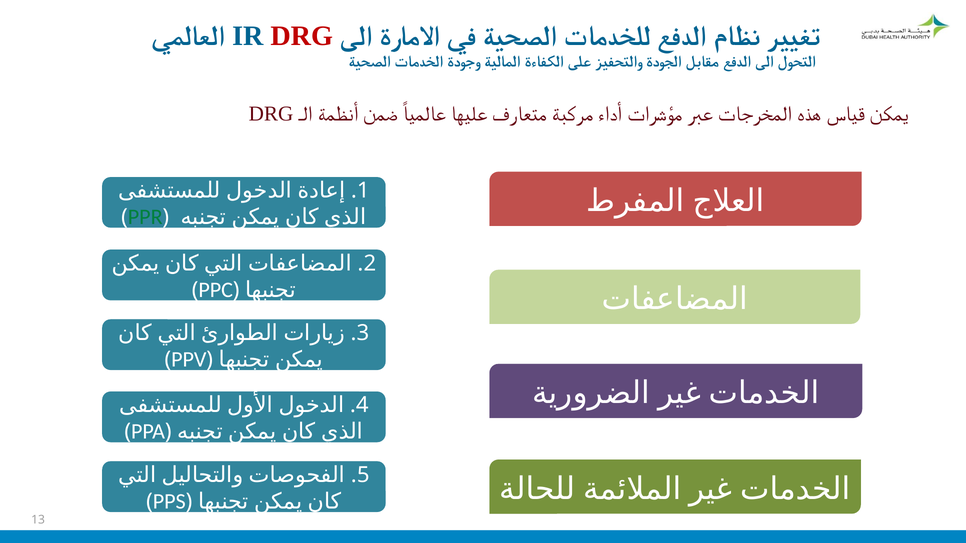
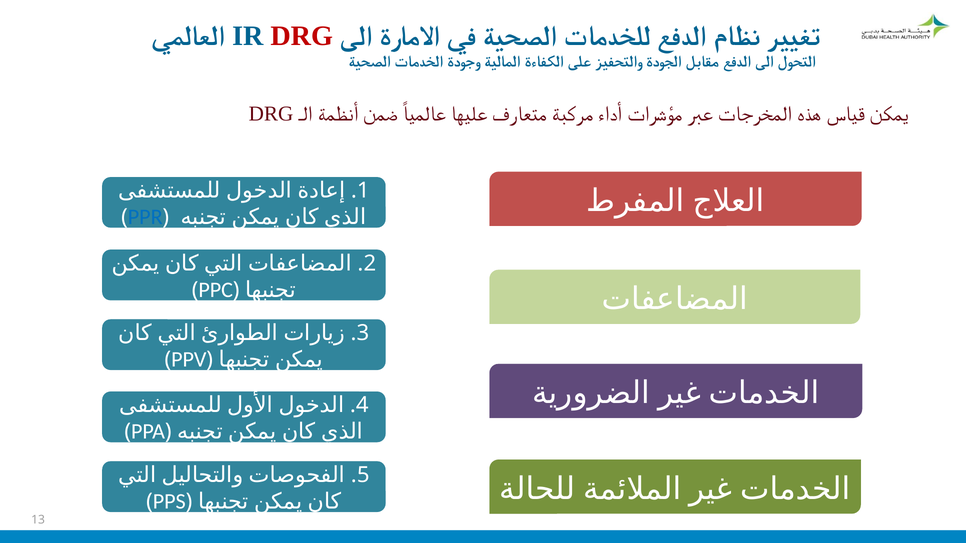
PPR colour: green -> blue (145, 217)
